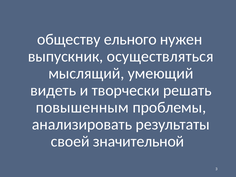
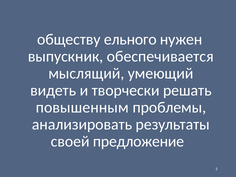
осуществляться: осуществляться -> обеспечивается (160, 56)
значительной: значительной -> предложение (139, 141)
